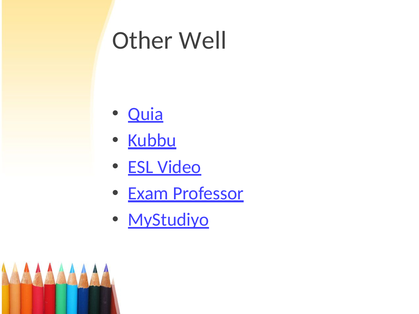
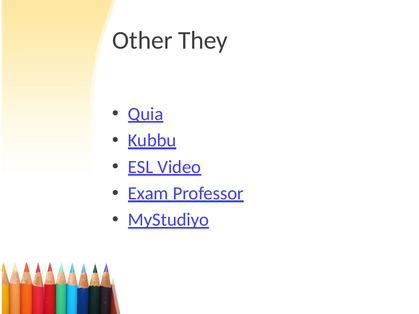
Well: Well -> They (203, 41)
